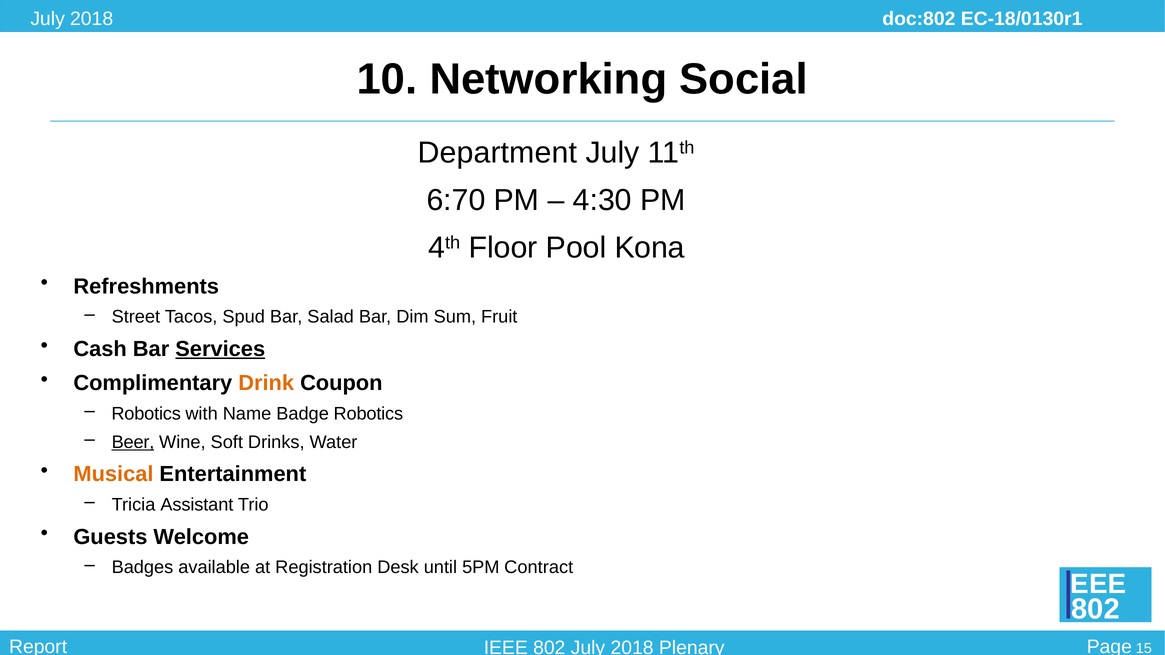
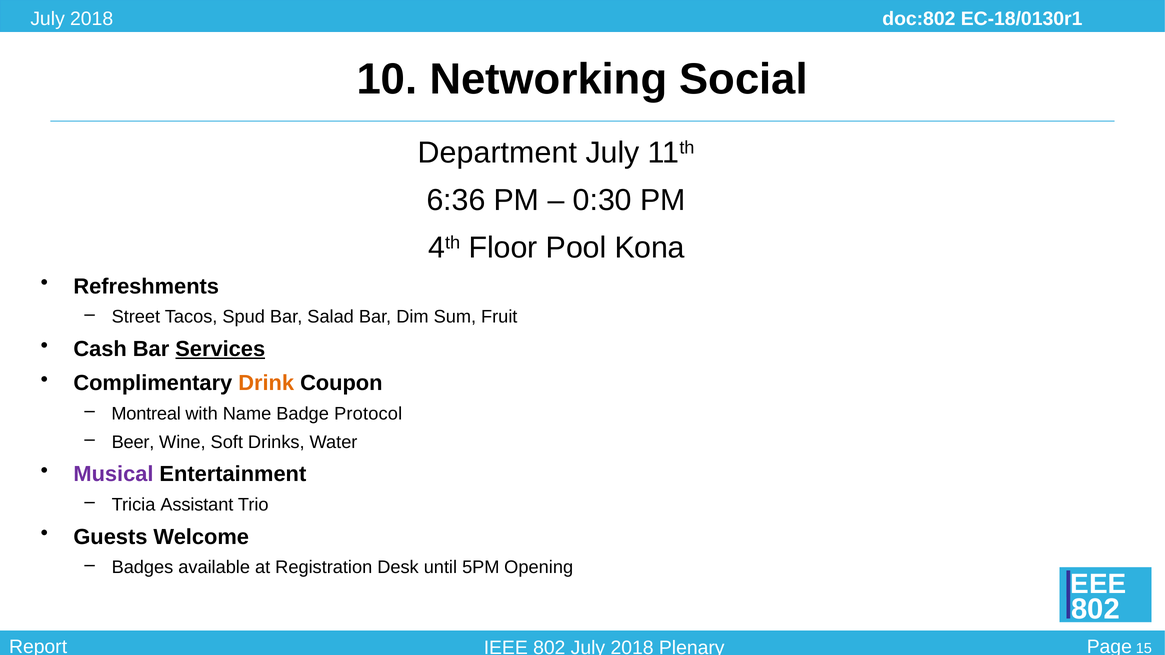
6:70: 6:70 -> 6:36 (456, 200)
4:30: 4:30 -> 0:30 (602, 200)
Robotics: Robotics -> Montreal (146, 414)
Badge Robotics: Robotics -> Protocol (368, 414)
Beer underline: present -> none (133, 442)
Musical colour: orange -> purple (113, 474)
Contract: Contract -> Opening (539, 568)
